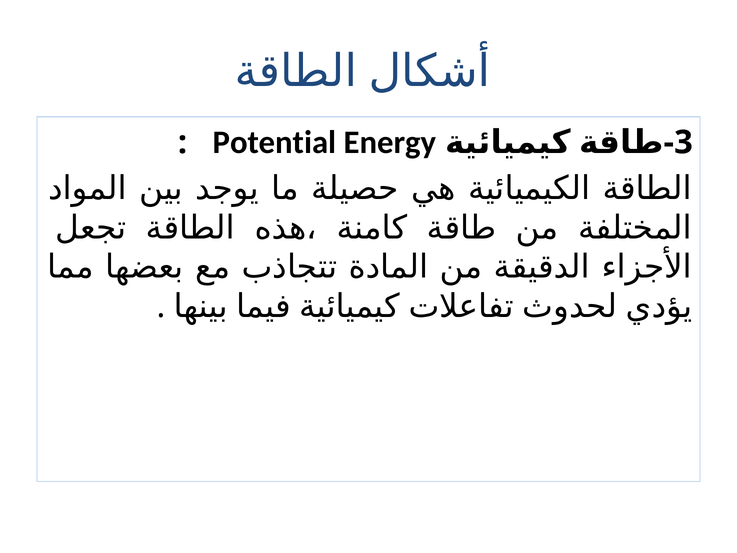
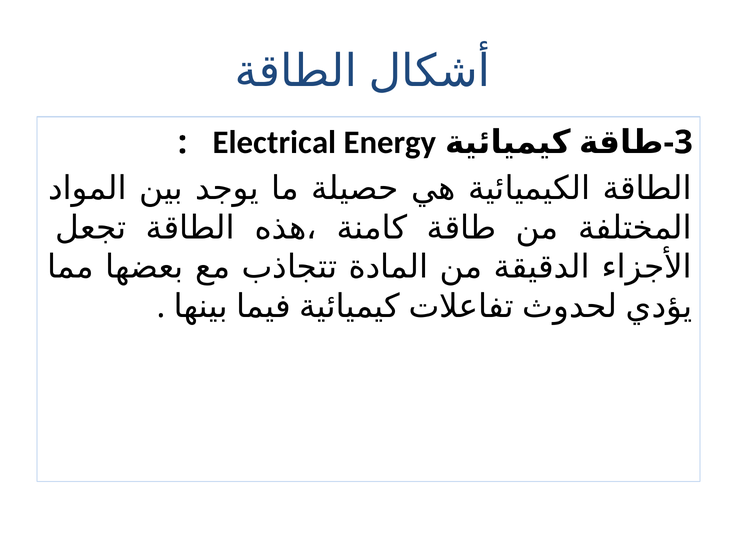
Potential: Potential -> Electrical (274, 142)
